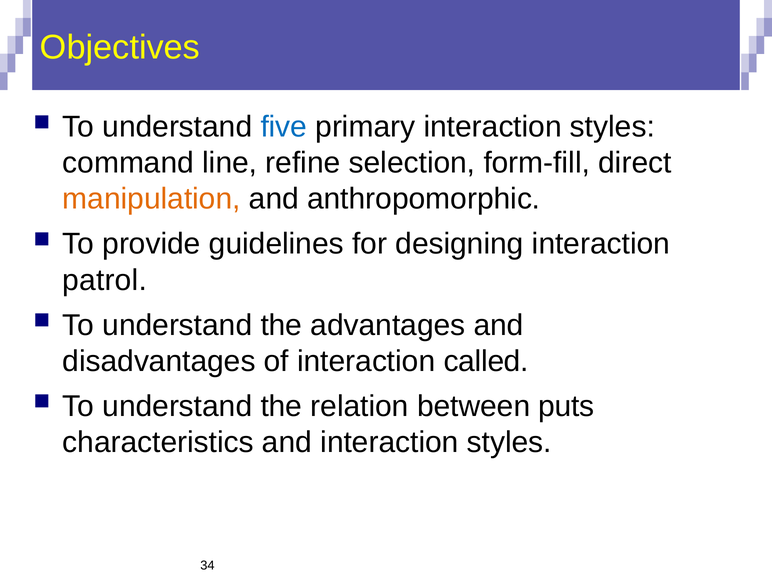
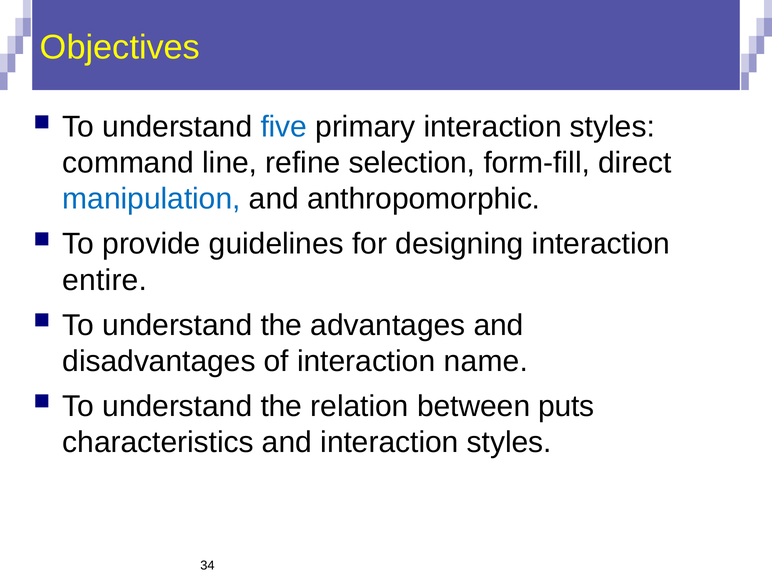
manipulation colour: orange -> blue (152, 199)
patrol: patrol -> entire (105, 280)
called: called -> name (486, 361)
